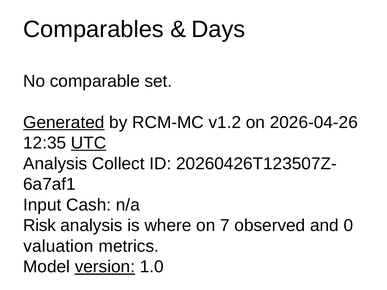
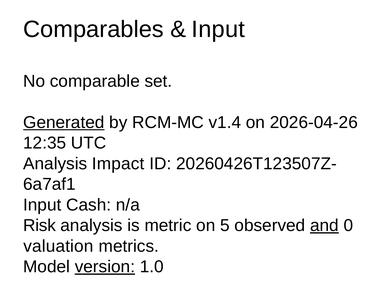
Days: Days -> Input (218, 29)
v1.2: v1.2 -> v1.4 (225, 122)
UTC underline: present -> none (89, 143)
Collect: Collect -> Impact (118, 164)
where: where -> metric (168, 226)
7: 7 -> 5 (225, 226)
and underline: none -> present (324, 226)
